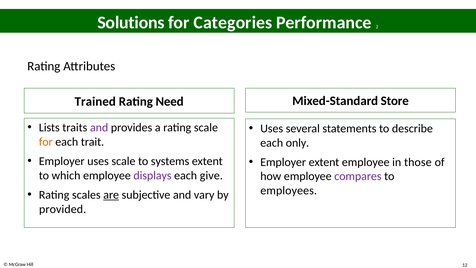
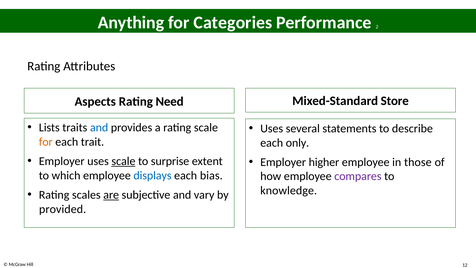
Solutions: Solutions -> Anything (131, 23)
Trained: Trained -> Aspects (95, 101)
and colour: purple -> blue (99, 128)
scale underline: none -> present (123, 161)
systems: systems -> surprise (170, 161)
Employer extent: extent -> higher (324, 162)
displays colour: purple -> blue (153, 175)
give: give -> bias (211, 175)
employees: employees -> knowledge (289, 191)
